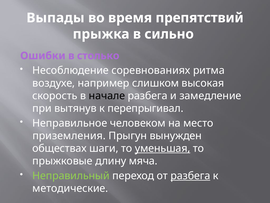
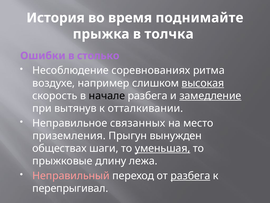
Выпады: Выпады -> История (56, 18)
препятствий: препятствий -> поднимайте (199, 18)
сильно: сильно -> толчка (169, 34)
высокая underline: none -> present (203, 83)
замедление underline: none -> present (210, 96)
перепрыгивал: перепрыгивал -> отталкивании (145, 108)
человеком: человеком -> связанных (138, 123)
мяча: мяча -> лежа (143, 161)
Неправильный colour: light green -> pink (71, 175)
методические: методические -> перепрыгивал (70, 188)
